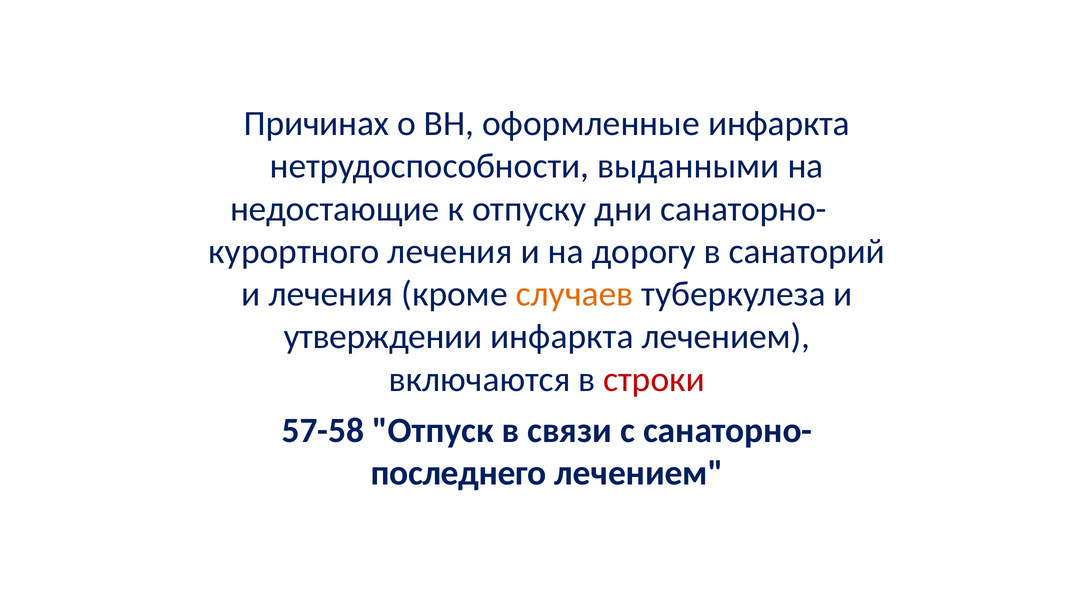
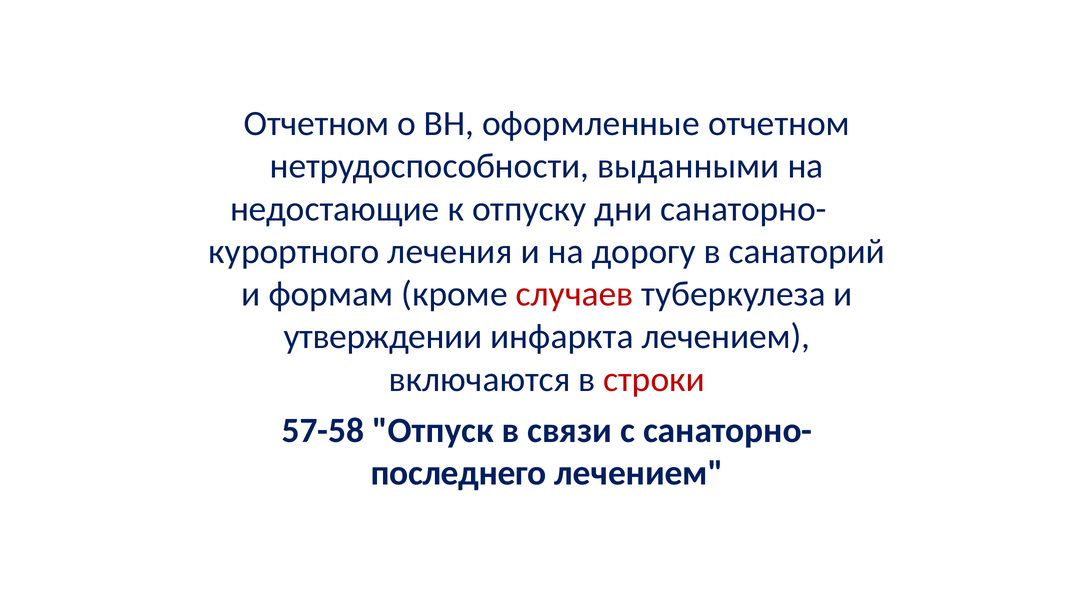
Причинах: Причинах -> Отчетном (317, 124)
оформленные инфаркта: инфаркта -> отчетном (779, 124)
и лечения: лечения -> формам (331, 294)
случаев colour: orange -> red (575, 294)
